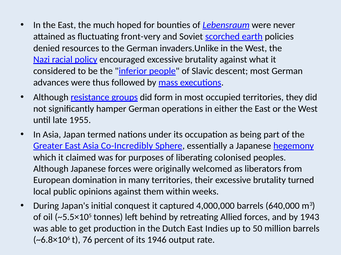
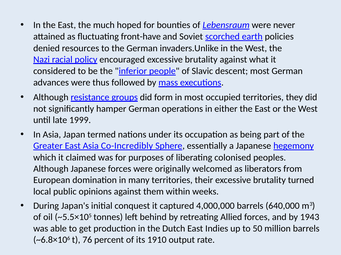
front-very: front-very -> front-have (141, 37)
1955: 1955 -> 1999 (80, 120)
1946: 1946 -> 1910 (157, 240)
